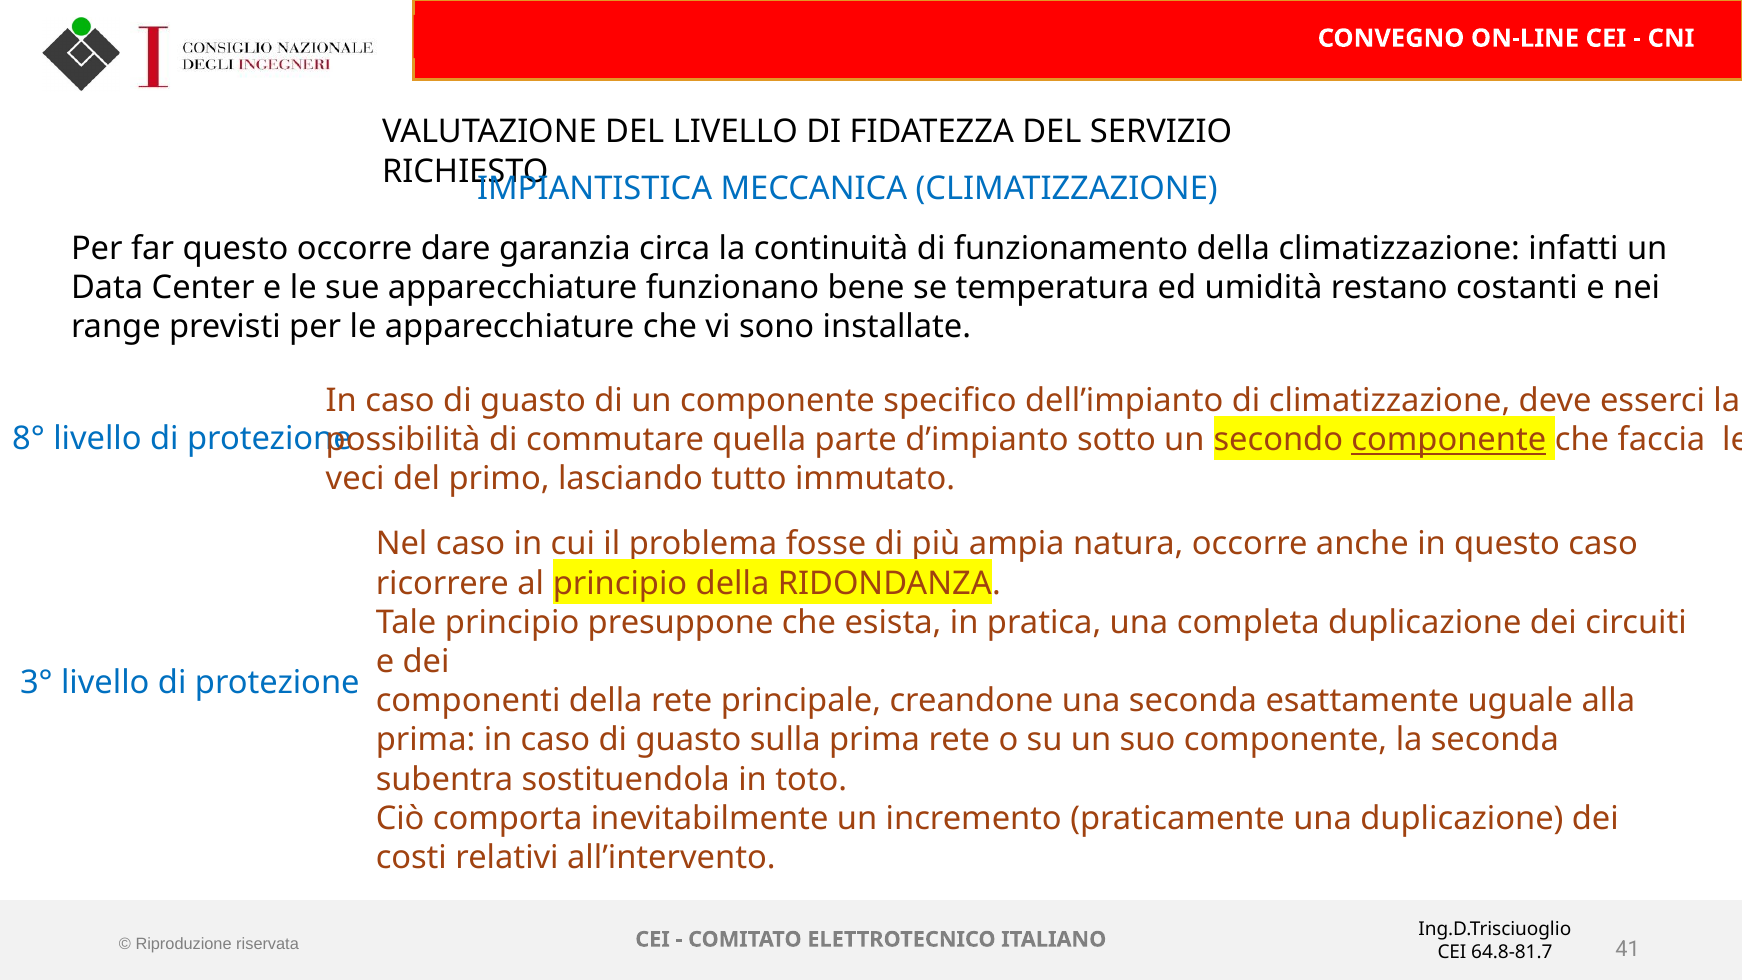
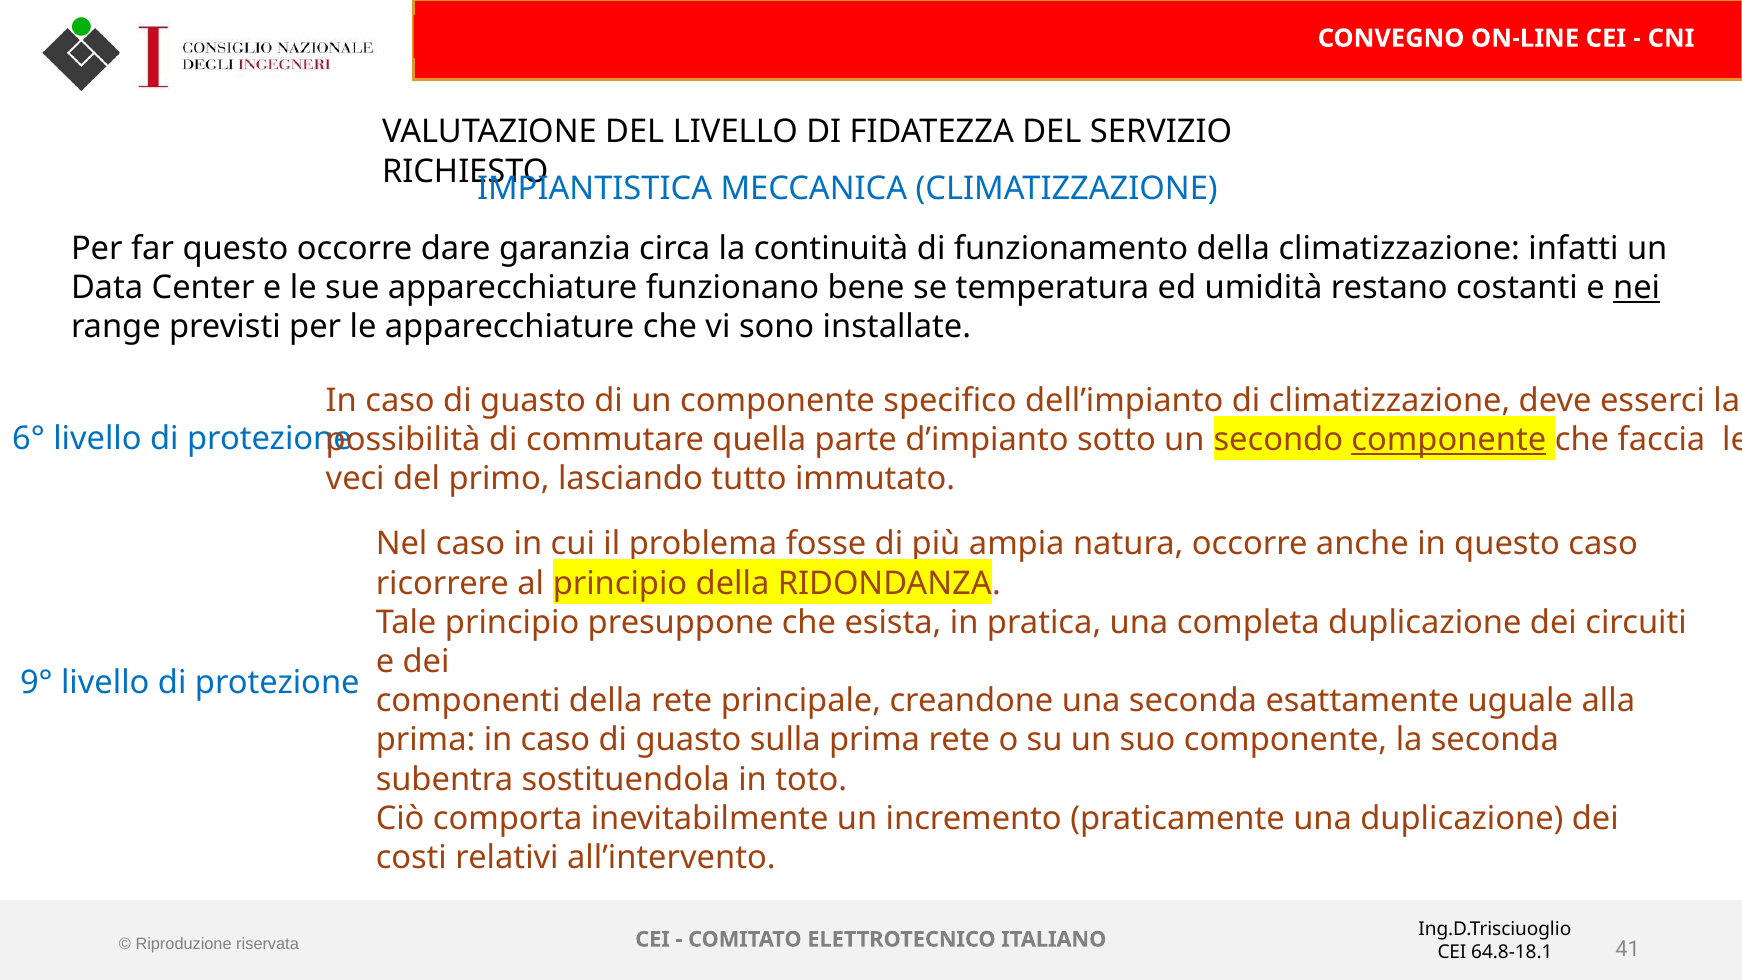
nei underline: none -> present (1637, 288)
8°: 8° -> 6° (28, 439)
3°: 3° -> 9° (36, 683)
64.8-81.7: 64.8-81.7 -> 64.8-18.1 (1512, 952)
